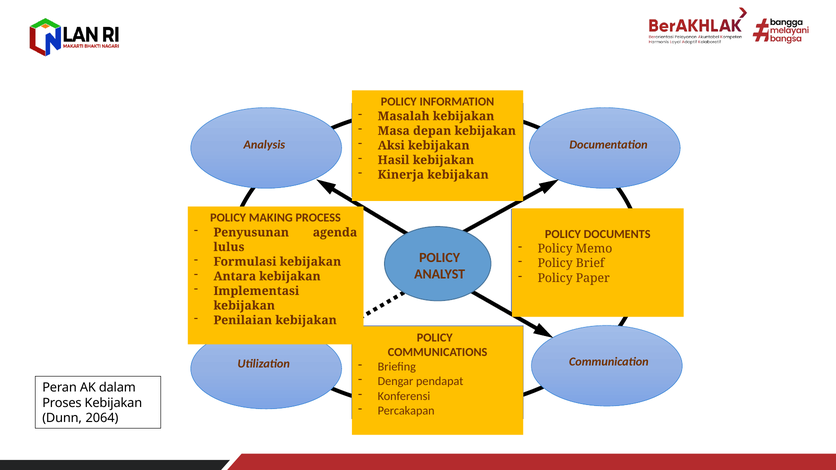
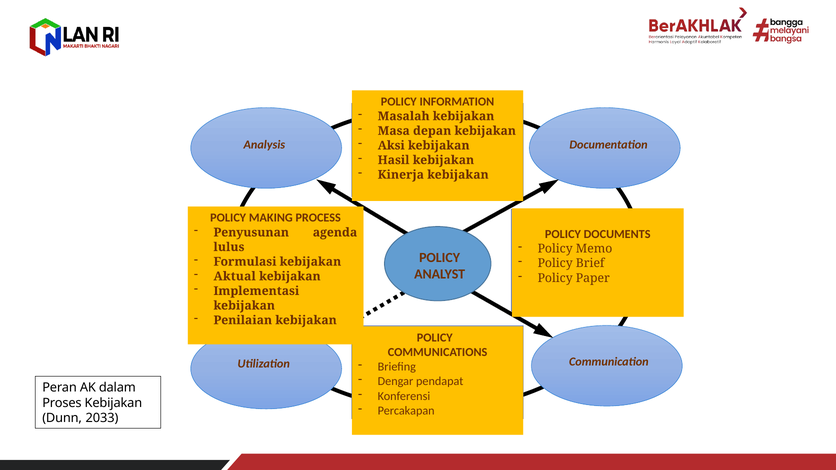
Antara: Antara -> Aktual (235, 276)
2064: 2064 -> 2033 (102, 418)
